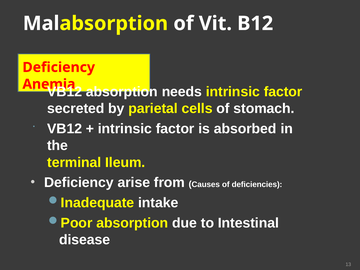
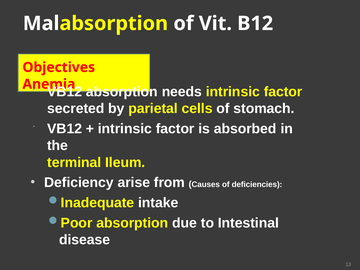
Deficiency: Deficiency -> Objectives (59, 67)
